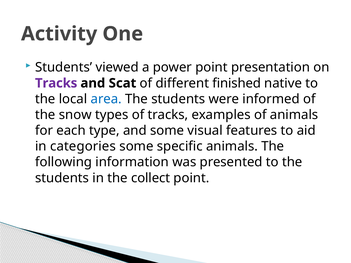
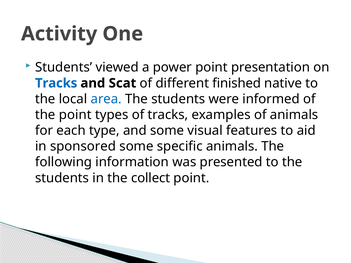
Tracks colour: purple -> blue (56, 83)
the snow: snow -> point (75, 115)
categories: categories -> sponsored (83, 146)
